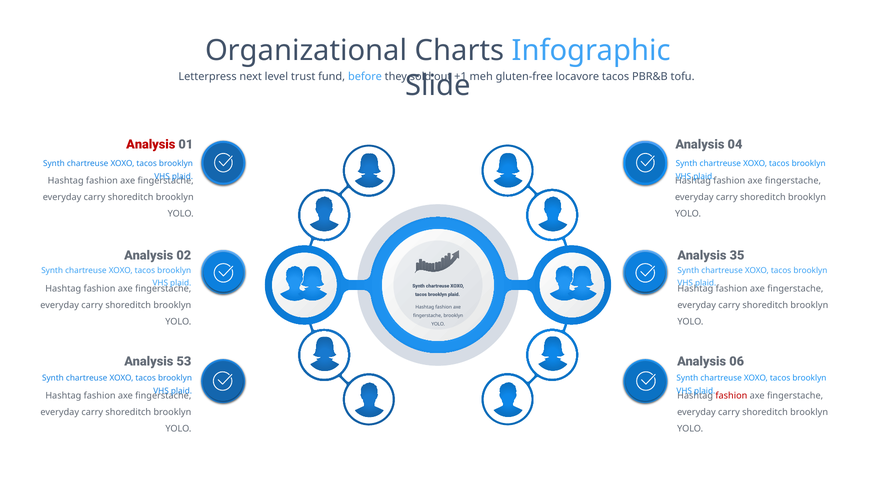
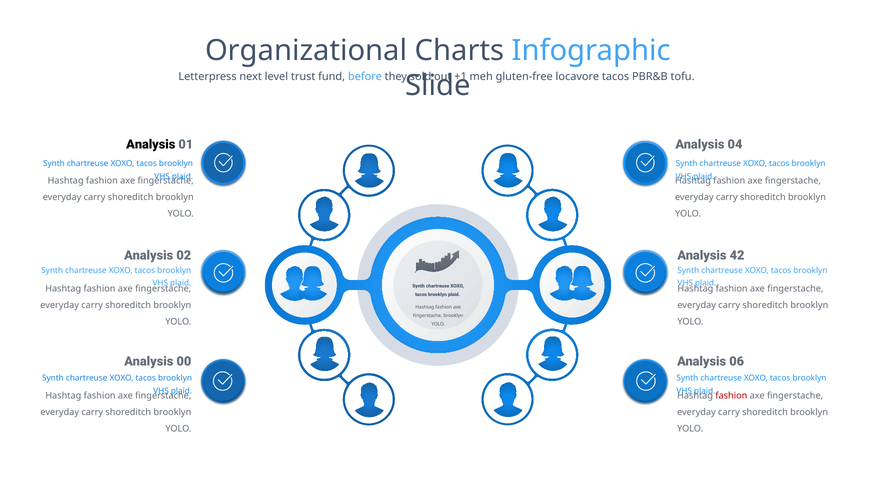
Analysis colour: red -> black (151, 145)
35: 35 -> 42 (737, 255)
53: 53 -> 00 (184, 361)
